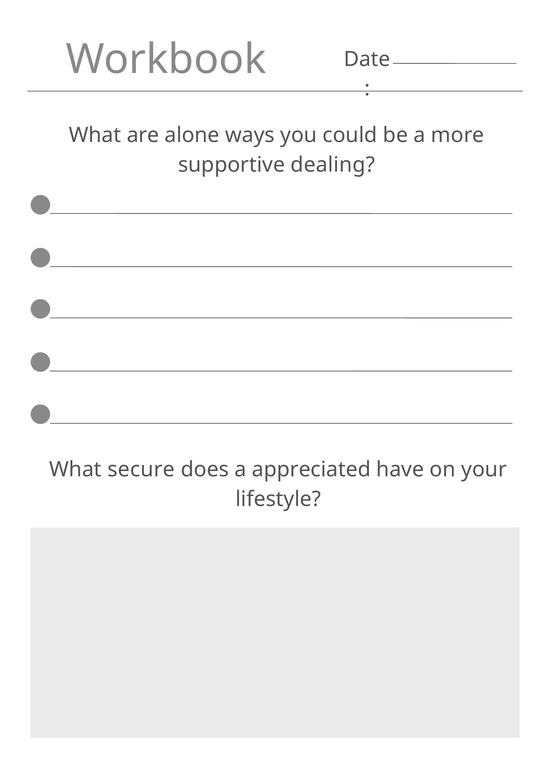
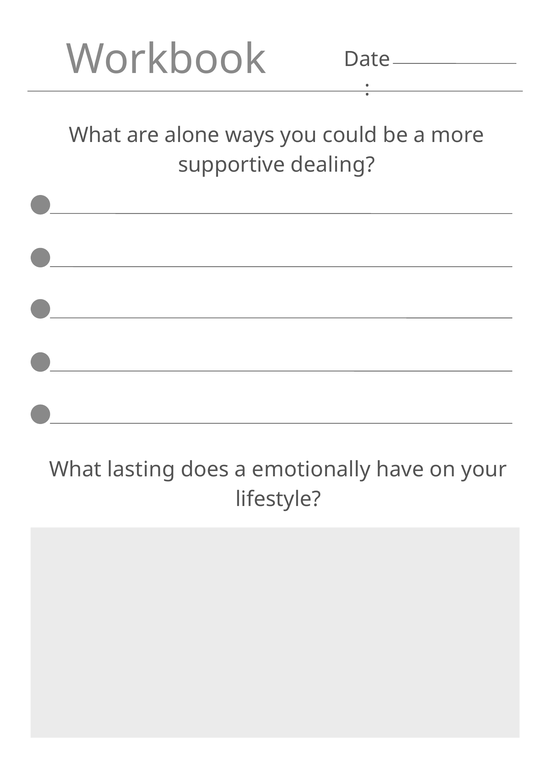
secure: secure -> lasting (141, 470)
appreciated: appreciated -> emotionally (311, 470)
